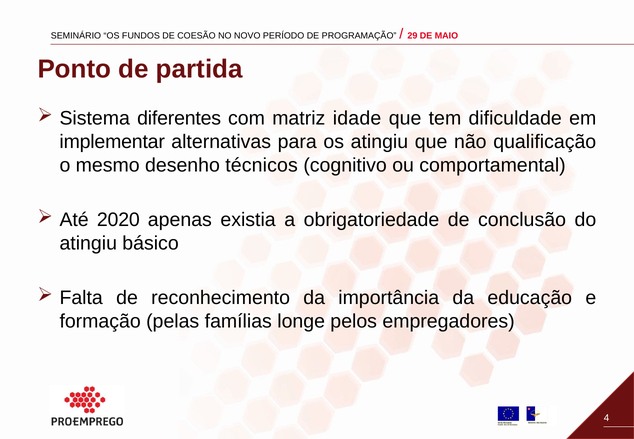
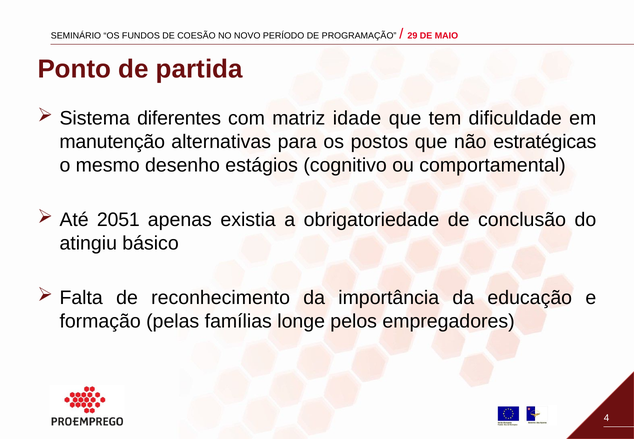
implementar: implementar -> manutenção (112, 142)
os atingiu: atingiu -> postos (379, 142)
qualificação: qualificação -> estratégicas (545, 142)
técnicos: técnicos -> estágios (262, 165)
2020: 2020 -> 2051 (118, 220)
